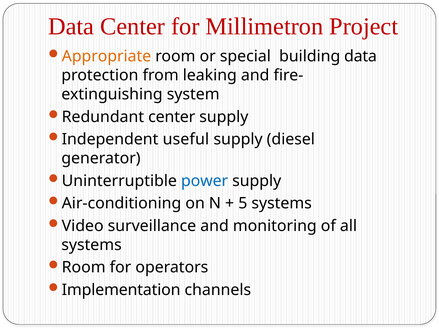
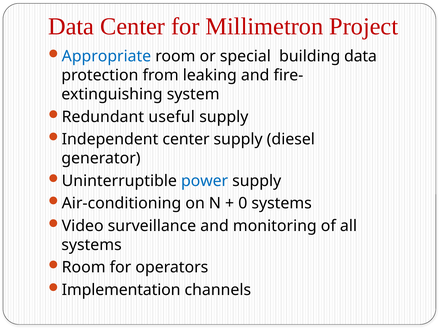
Appropriate colour: orange -> blue (106, 56)
Redundant center: center -> useful (172, 117)
Independent useful: useful -> center (186, 140)
5: 5 -> 0 (243, 204)
